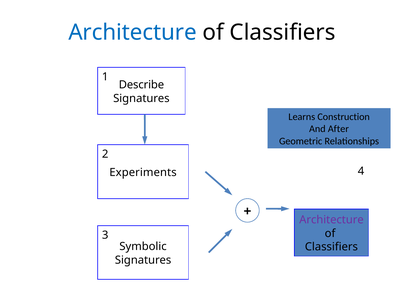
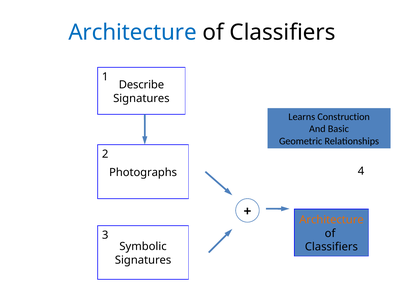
After: After -> Basic (338, 129)
Experiments: Experiments -> Photographs (143, 172)
Architecture colour: purple -> orange (331, 220)
